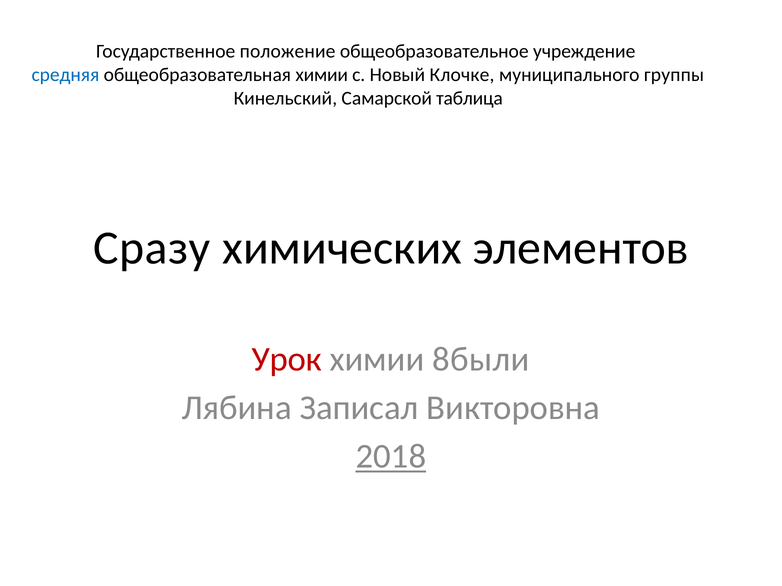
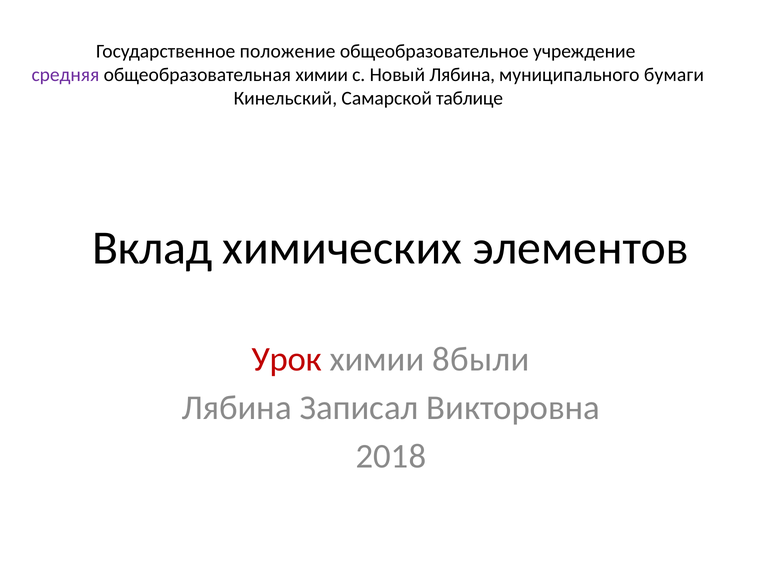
средняя colour: blue -> purple (65, 75)
Новый Клочке: Клочке -> Лябина (462, 75)
группы: группы -> бумаги (674, 75)
таблица: таблица -> таблице (469, 98)
Сразу: Сразу -> Вклад (152, 248)
2018 underline: present -> none (391, 457)
